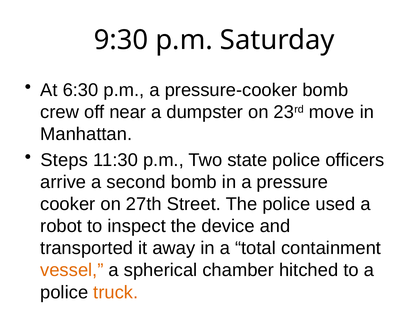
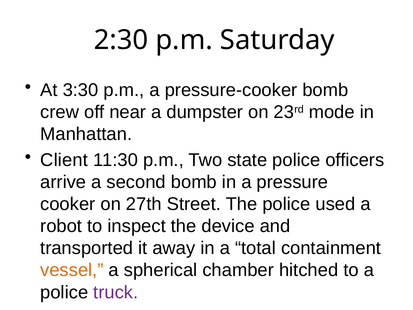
9:30: 9:30 -> 2:30 (121, 40)
6:30: 6:30 -> 3:30 (81, 90)
move: move -> mode (332, 112)
Steps: Steps -> Client (64, 160)
truck colour: orange -> purple (116, 292)
